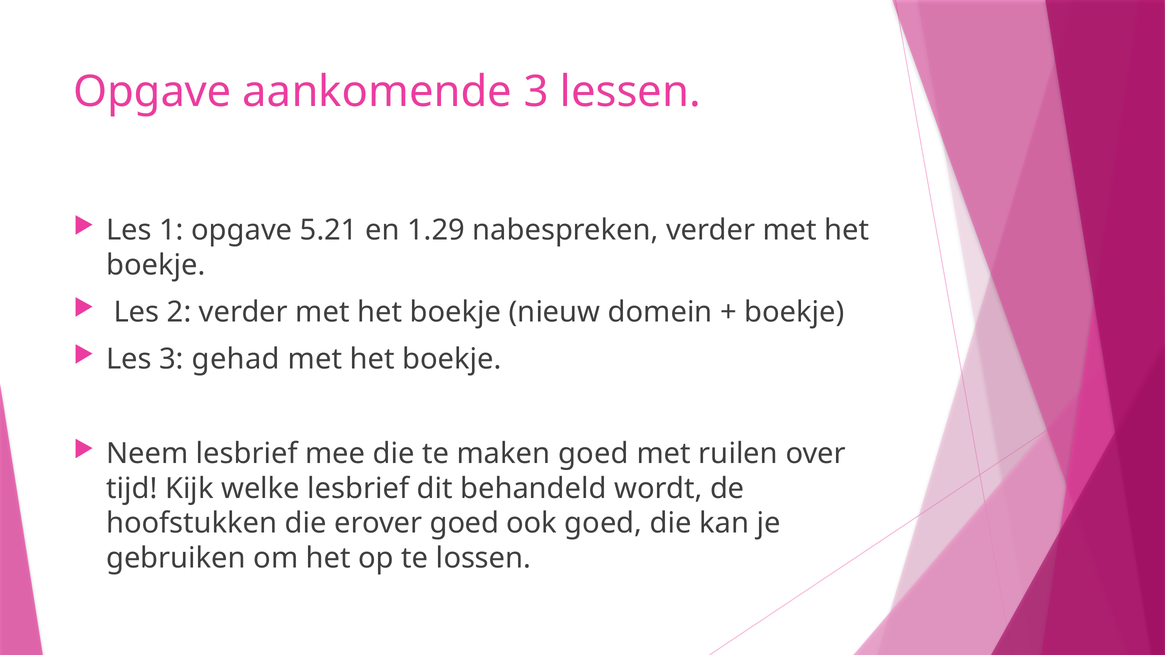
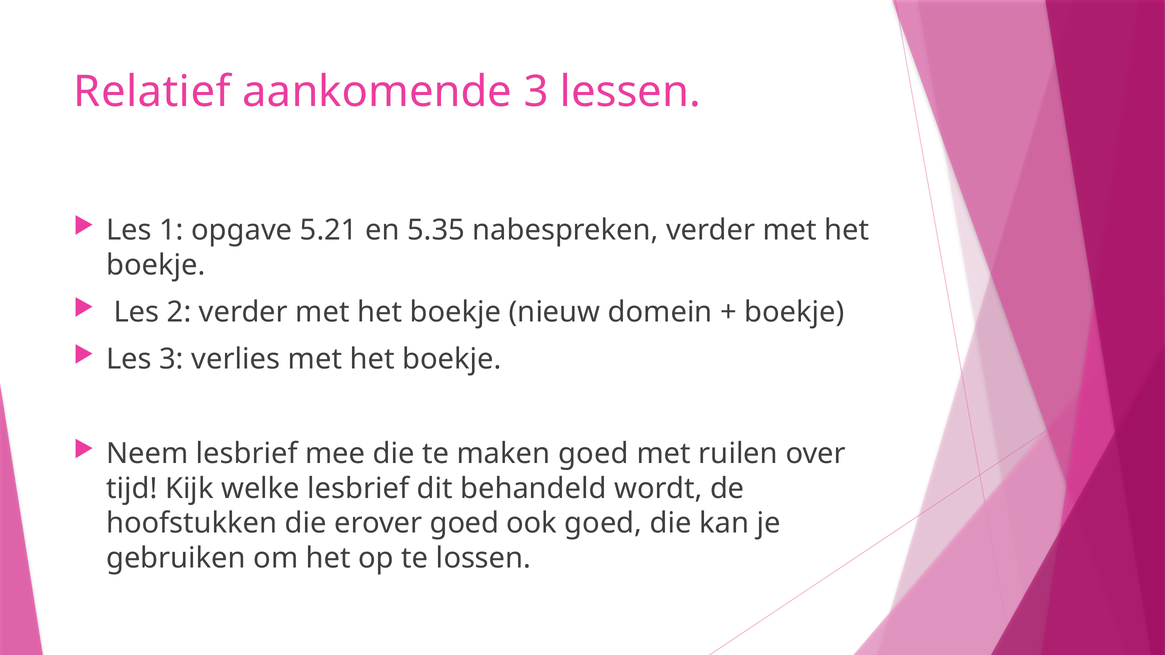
Opgave: Opgave -> Relatief (152, 92)
1.29: 1.29 -> 5.35 (436, 230)
gehad: gehad -> verlies (236, 359)
